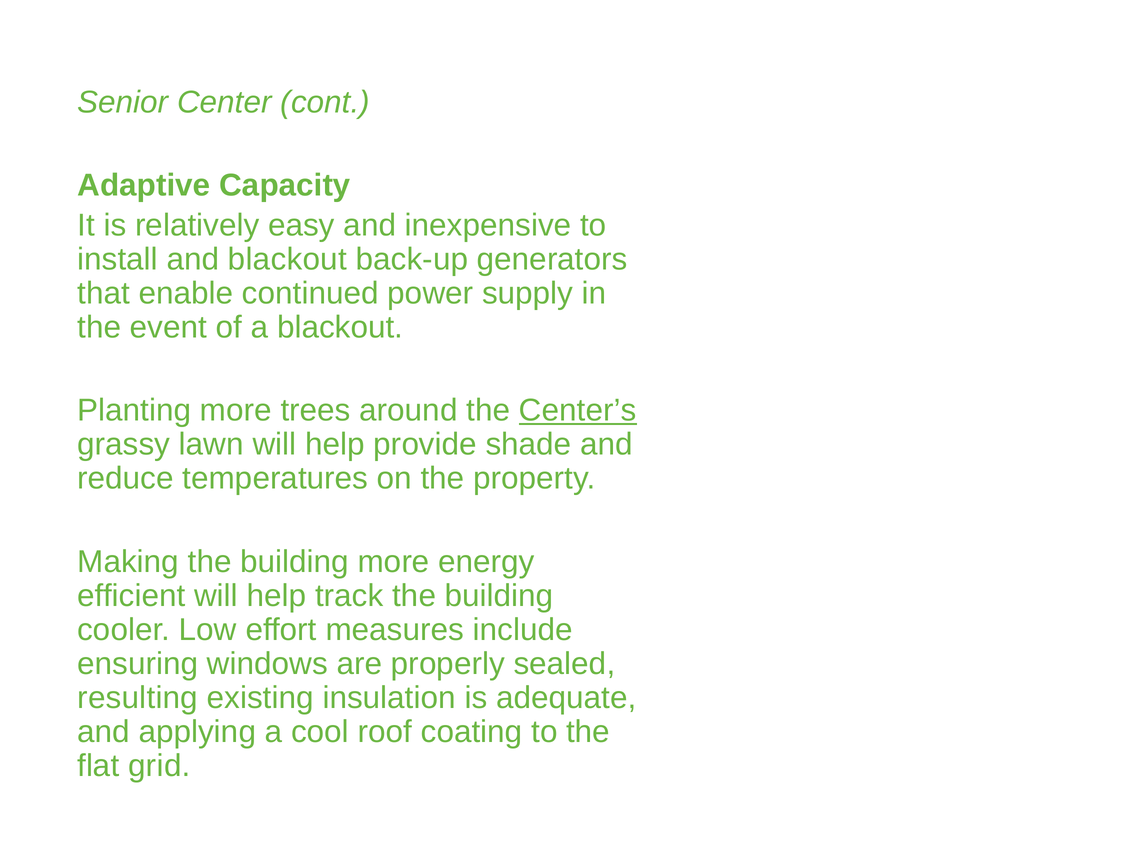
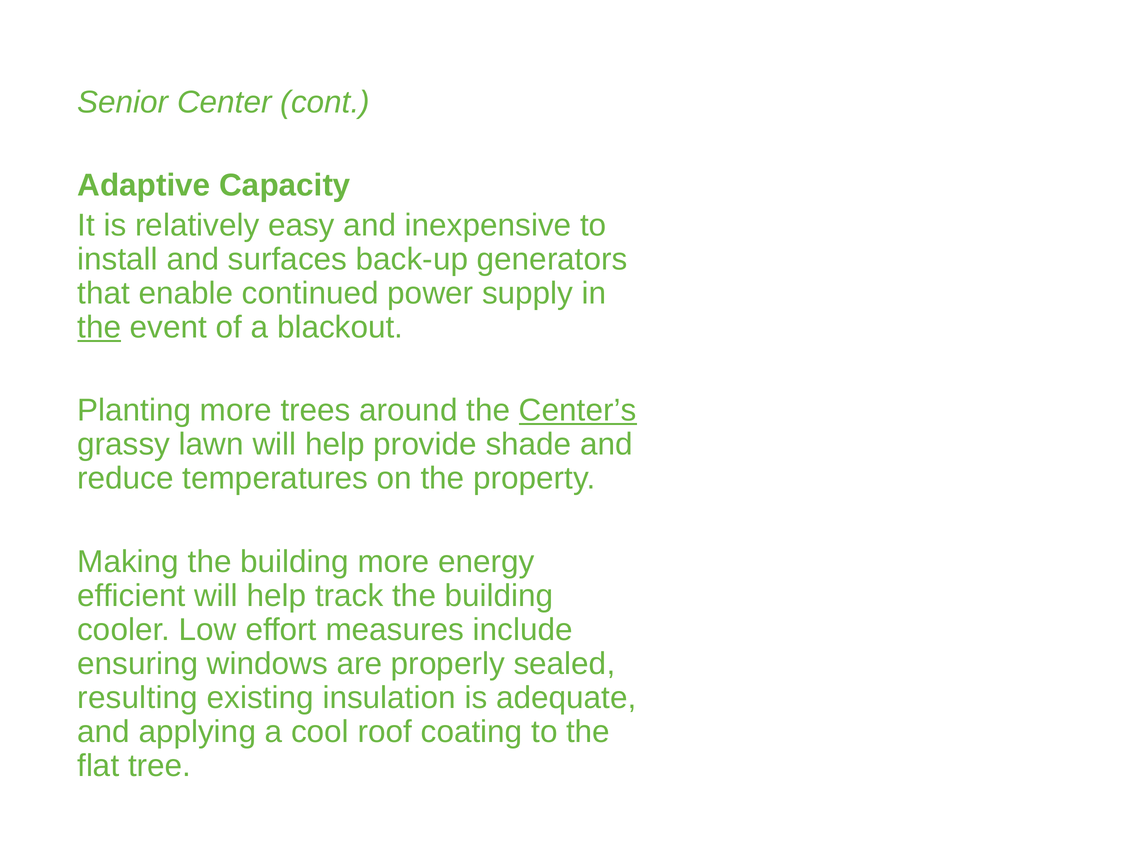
and blackout: blackout -> surfaces (288, 259)
the underline: none -> present (99, 327)
grid: grid -> tree (160, 765)
